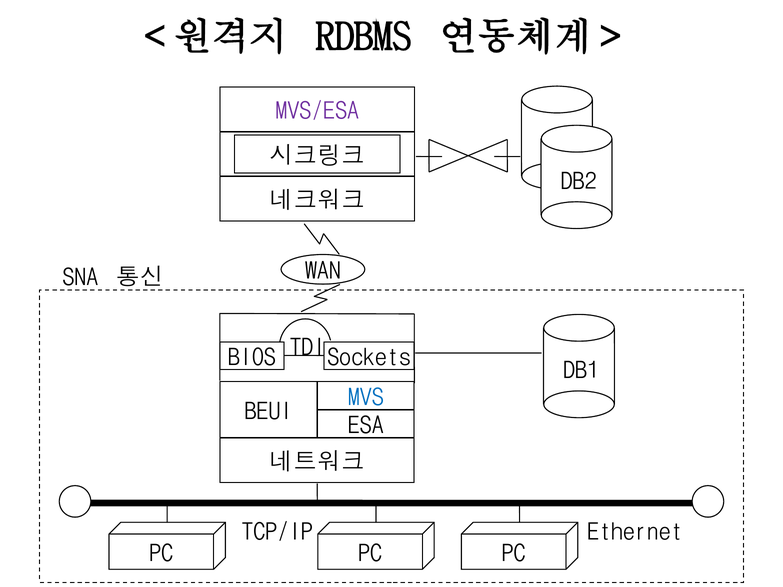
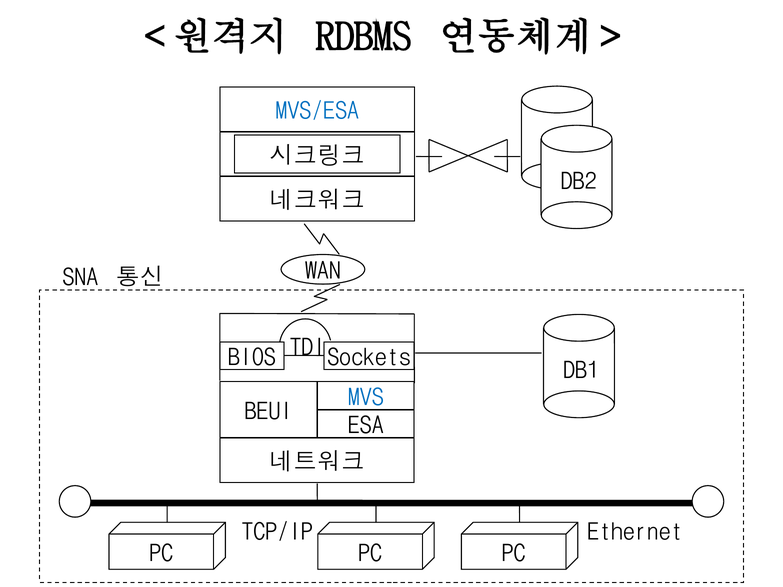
MVS/ESA colour: purple -> blue (317, 111)
